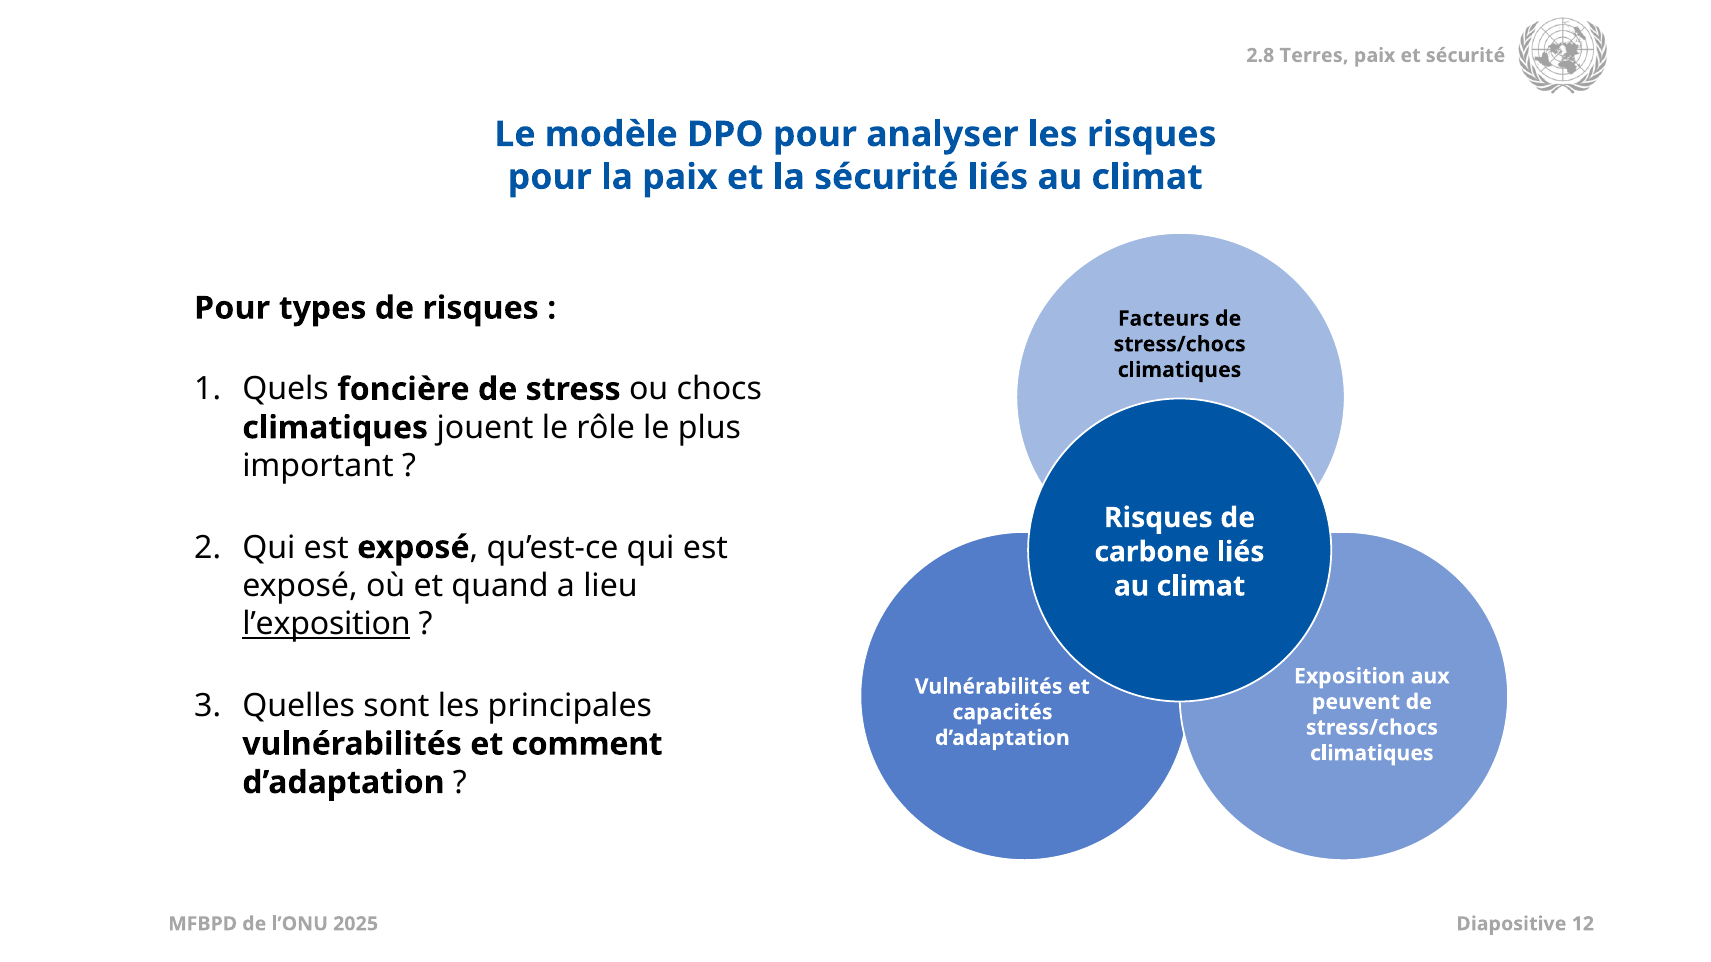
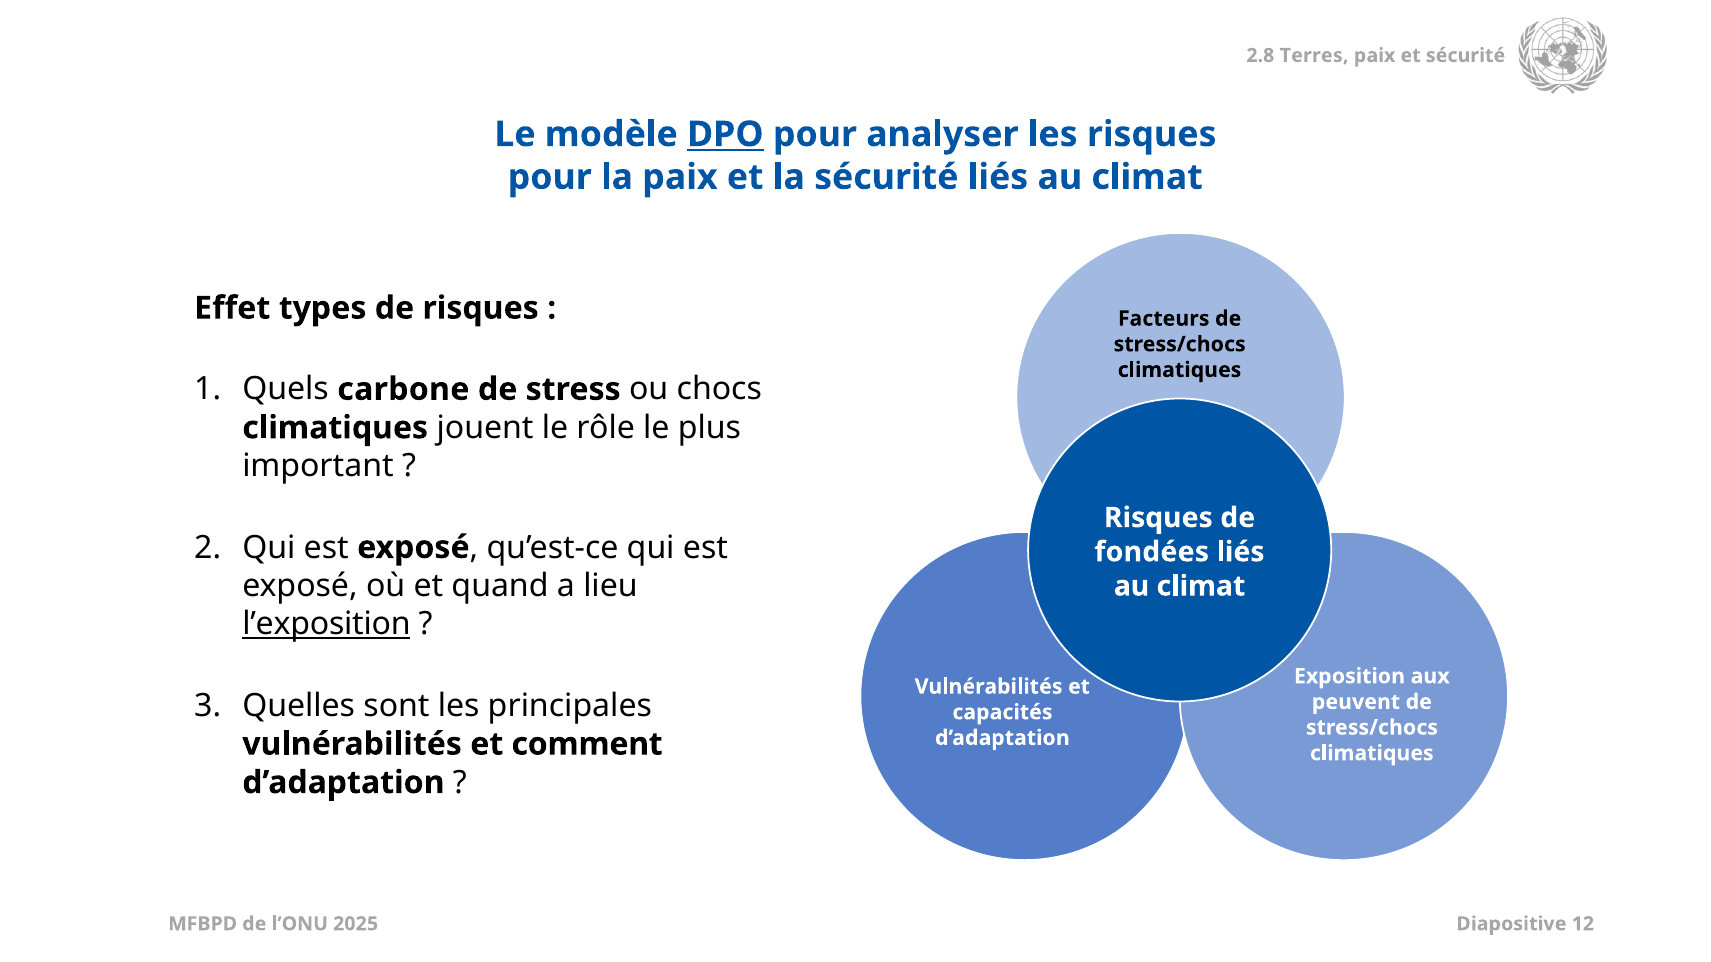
DPO underline: none -> present (725, 134)
Pour: Pour -> Effet (232, 308)
foncière: foncière -> carbone (403, 389)
carbone: carbone -> fondées (1152, 552)
